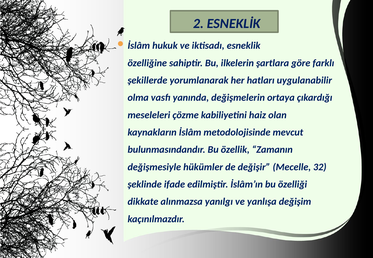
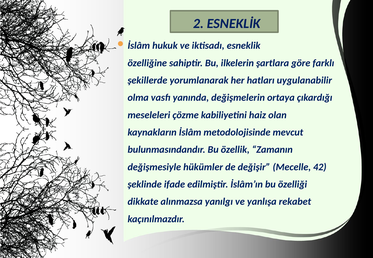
32: 32 -> 42 (320, 167)
değişim: değişim -> rekabet (295, 202)
